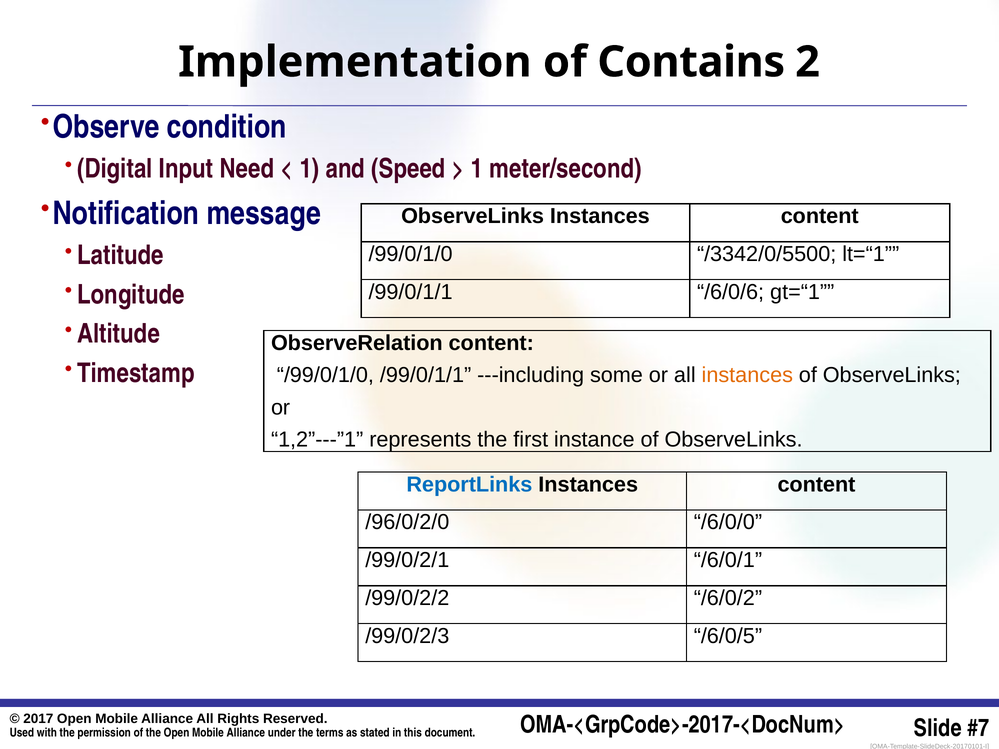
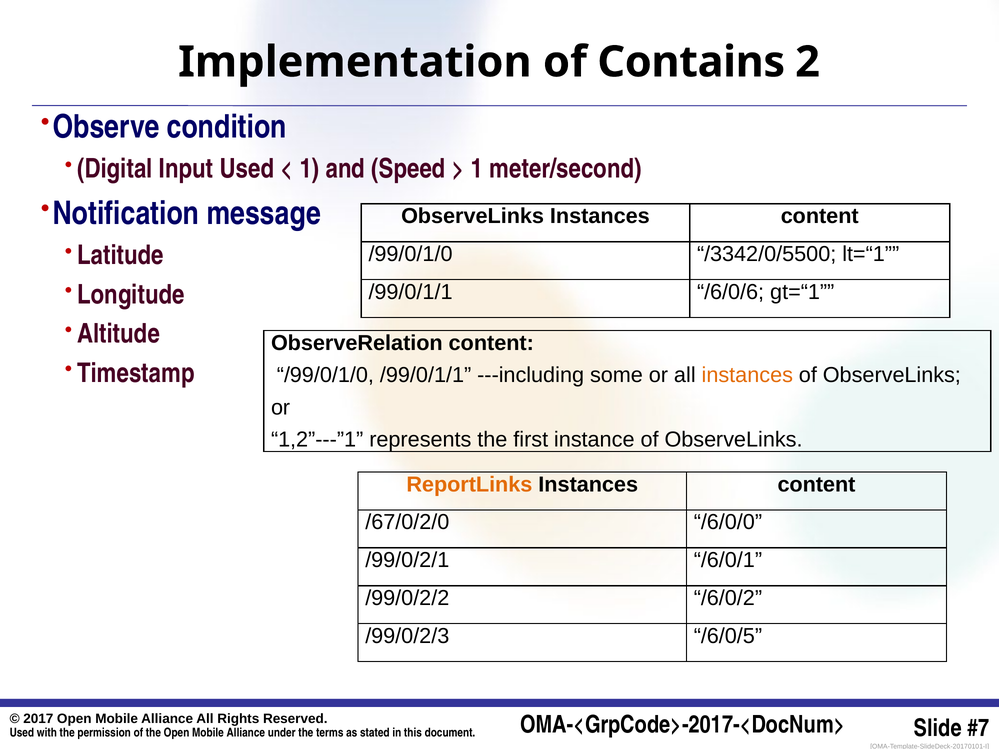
Input Need: Need -> Used (247, 169)
ReportLinks colour: blue -> orange (469, 485)
/96/0/2/0: /96/0/2/0 -> /67/0/2/0 (407, 522)
